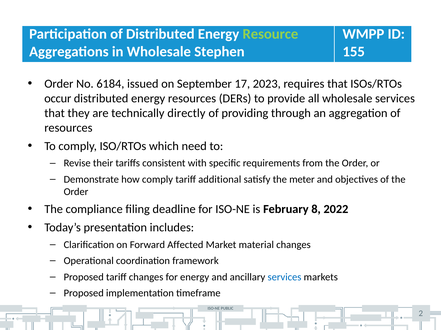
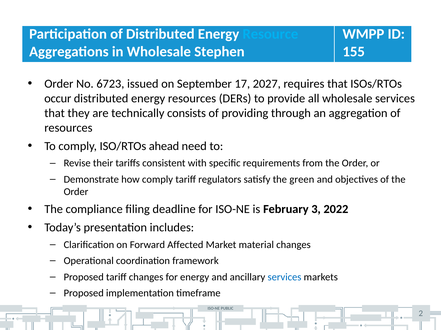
Resource colour: light green -> light blue (270, 34)
6184: 6184 -> 6723 (110, 84)
2023: 2023 -> 2027 (267, 84)
directly: directly -> consists (187, 113)
which: which -> ahead (164, 146)
additional: additional -> regulators (220, 180)
meter: meter -> green (302, 180)
8: 8 -> 3 (316, 210)
